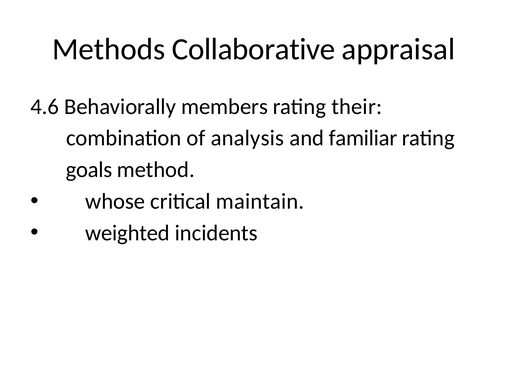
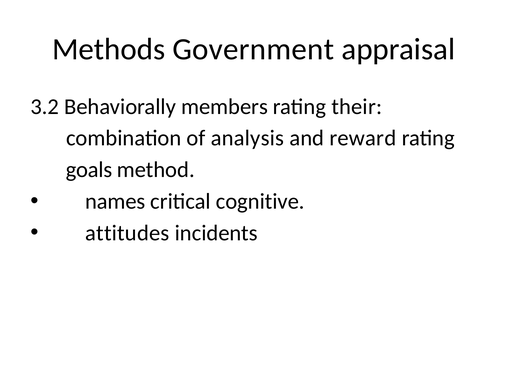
Collaborative: Collaborative -> Government (253, 49)
4.6: 4.6 -> 3.2 (45, 107)
familiar: familiar -> reward (363, 138)
whose: whose -> names (115, 201)
maintain: maintain -> cognitive (260, 201)
weighted: weighted -> attitudes (127, 233)
